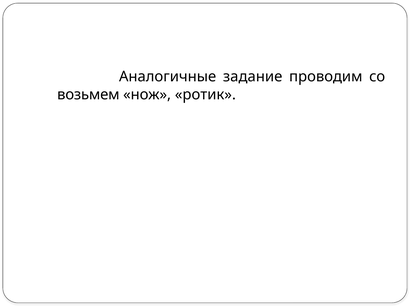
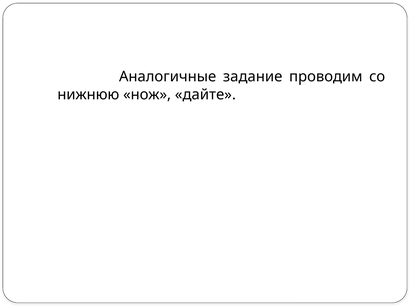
возьмем: возьмем -> нижнюю (88, 95)
ротик: ротик -> дайте (205, 95)
